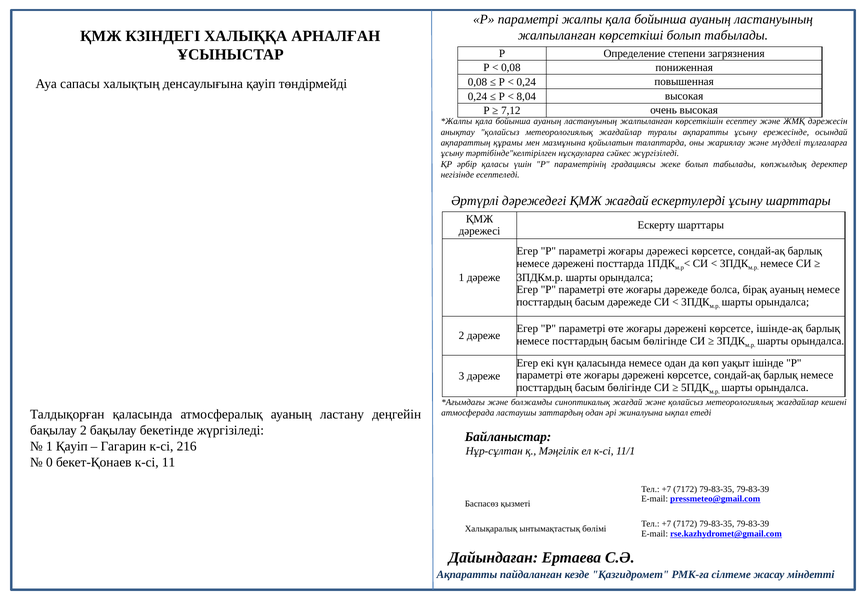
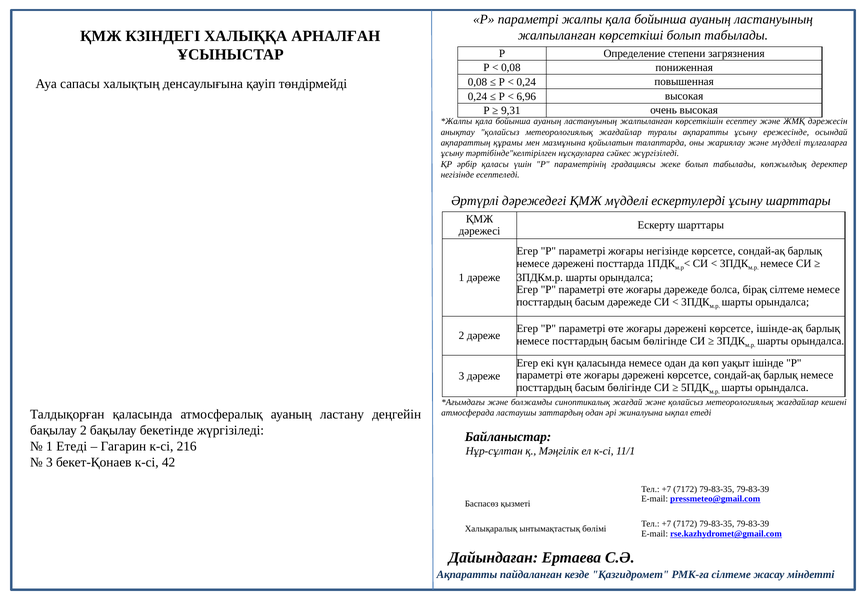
8,04: 8,04 -> 6,96 (526, 96)
7,12: 7,12 -> 9,31 (511, 111)
ҚМЖ жағдай: жағдай -> мүдделі (627, 200)
жоғары дәрежесі: дәрежесі -> негізінде (667, 251)
бірақ ауаның: ауаның -> сілтеме (787, 289)
1 Қауіп: Қауіп -> Етеді (72, 446)
0: 0 -> 3 (49, 462)
11: 11 -> 42 (169, 462)
